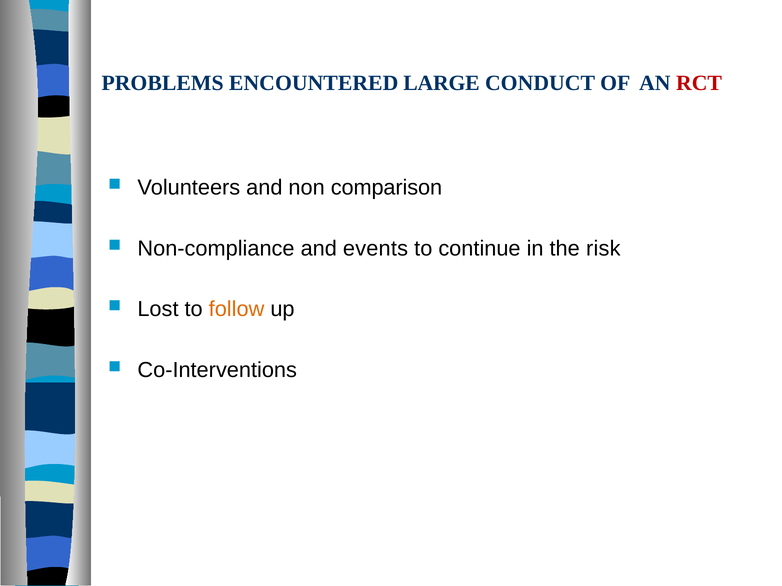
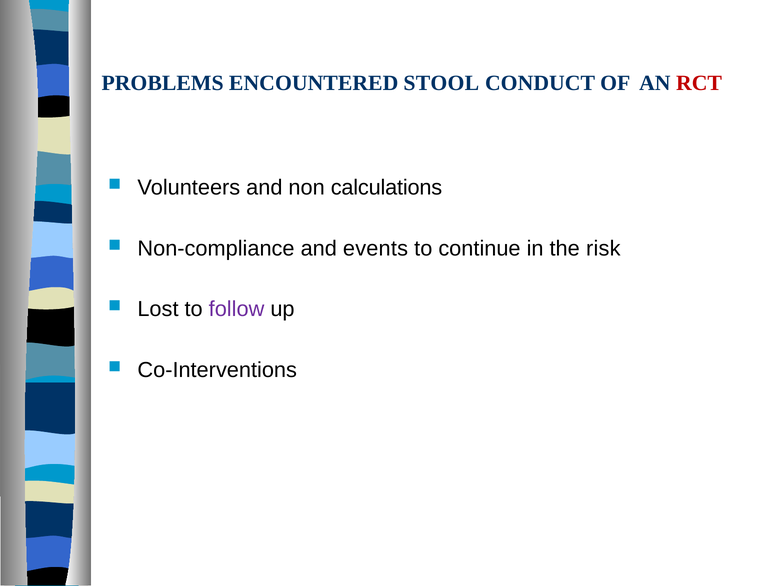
LARGE: LARGE -> STOOL (441, 83)
comparison: comparison -> calculations (386, 188)
follow colour: orange -> purple (237, 310)
